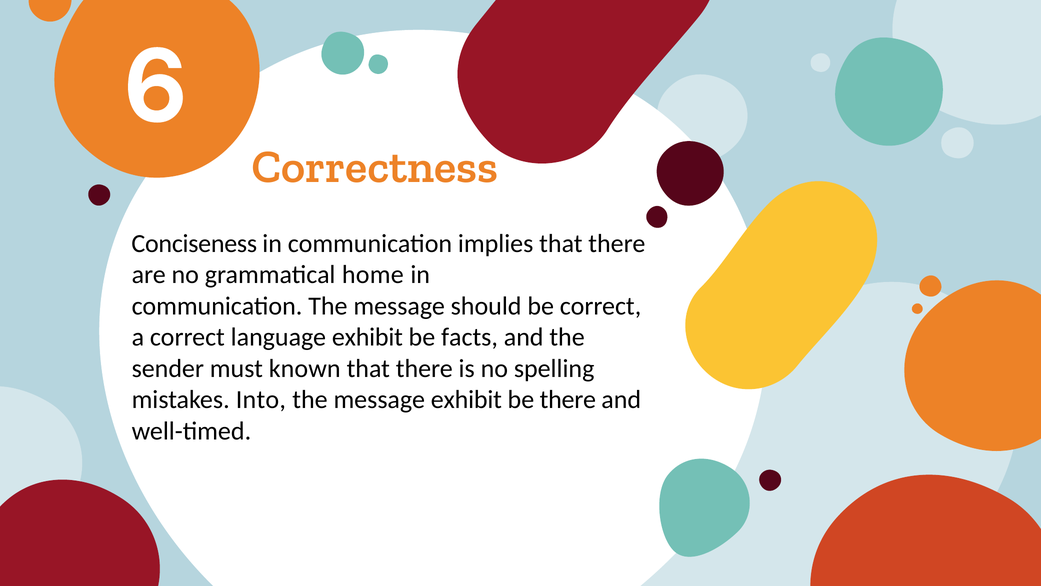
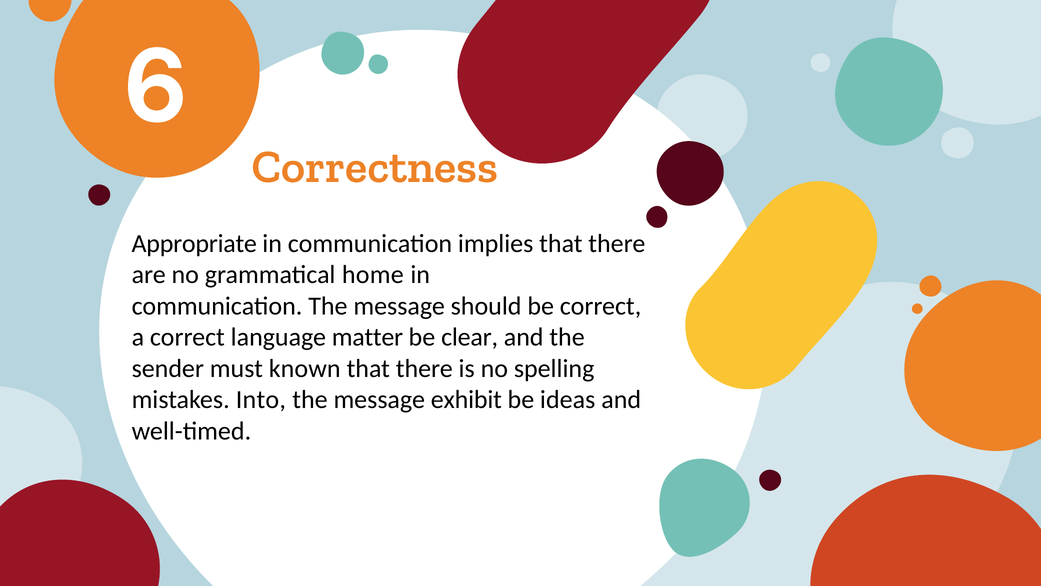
Conciseness: Conciseness -> Appropriate (194, 243)
language exhibit: exhibit -> matter (367, 337)
facts: facts -> clear (470, 337)
be there: there -> ideas (568, 399)
